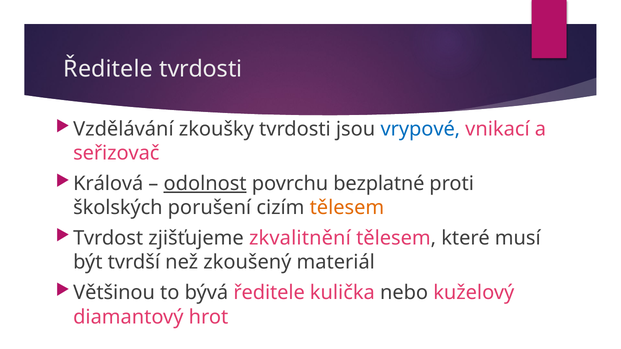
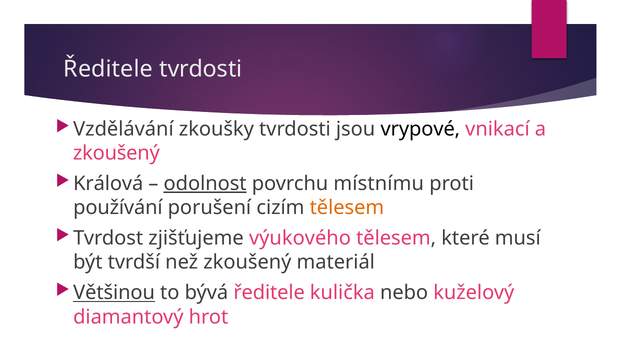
vrypové colour: blue -> black (420, 129)
seřizovač: seřizovač -> zkoušený (116, 153)
bezplatné: bezplatné -> místnímu (379, 184)
školských: školských -> používání (118, 208)
zkvalitnění: zkvalitnění -> výukového (300, 239)
Většinou underline: none -> present (114, 293)
